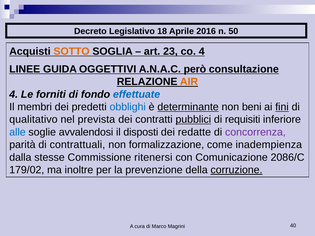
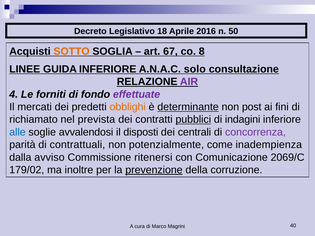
23: 23 -> 67 (170, 51)
co 4: 4 -> 8 (202, 51)
GUIDA OGGETTIVI: OGGETTIVI -> INFERIORE (108, 69)
però: però -> solo (195, 69)
AIR colour: orange -> purple (189, 82)
effettuate colour: blue -> purple (137, 94)
membri: membri -> mercati (35, 107)
obblighi colour: blue -> orange (128, 107)
beni: beni -> post (252, 107)
fini underline: present -> none (282, 107)
qualitativo: qualitativo -> richiamato (33, 120)
requisiti: requisiti -> indagini (243, 120)
redatte: redatte -> centrali (194, 132)
formalizzazione: formalizzazione -> potenzialmente (166, 145)
stesse: stesse -> avviso (49, 157)
2086/C: 2086/C -> 2069/C (288, 157)
prevenzione underline: none -> present (154, 170)
corruzione underline: present -> none (237, 170)
